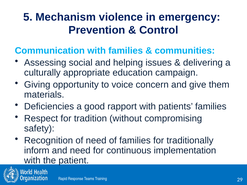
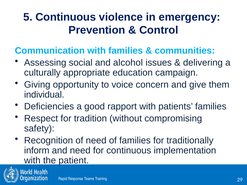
5 Mechanism: Mechanism -> Continuous (66, 17)
helping: helping -> alcohol (128, 63)
materials: materials -> individual (44, 95)
